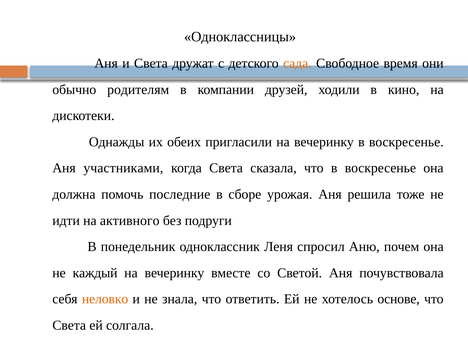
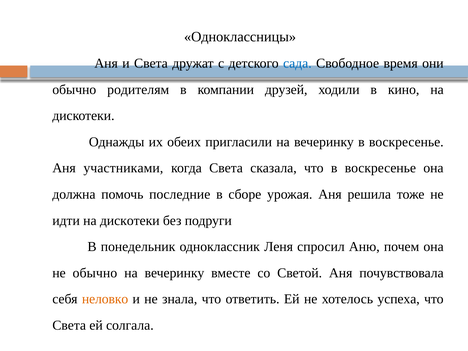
сада colour: orange -> blue (297, 63)
идти на активного: активного -> дискотеки (130, 221)
не каждый: каждый -> обычно (95, 273)
основе: основе -> успеха (399, 299)
